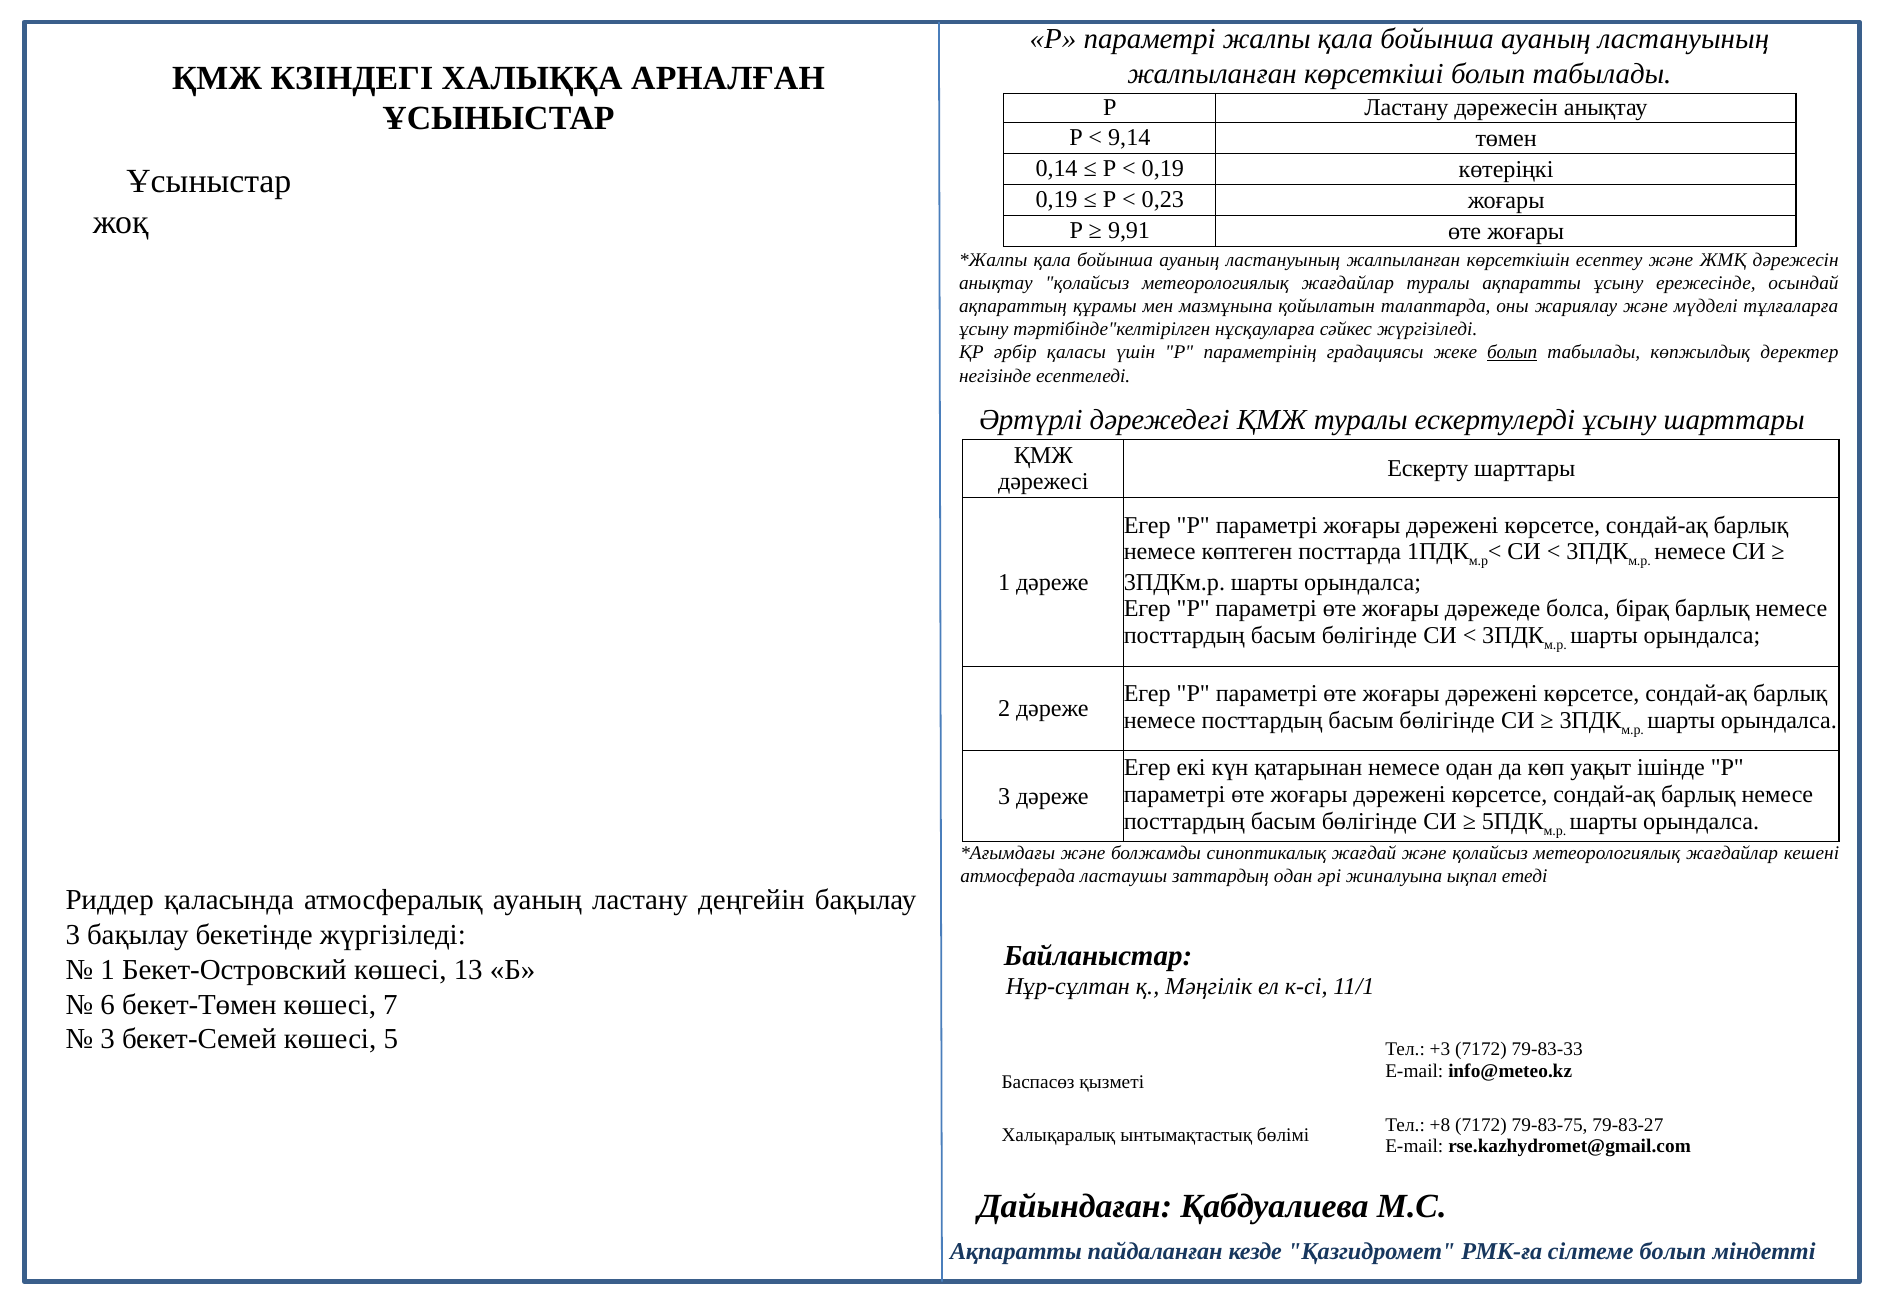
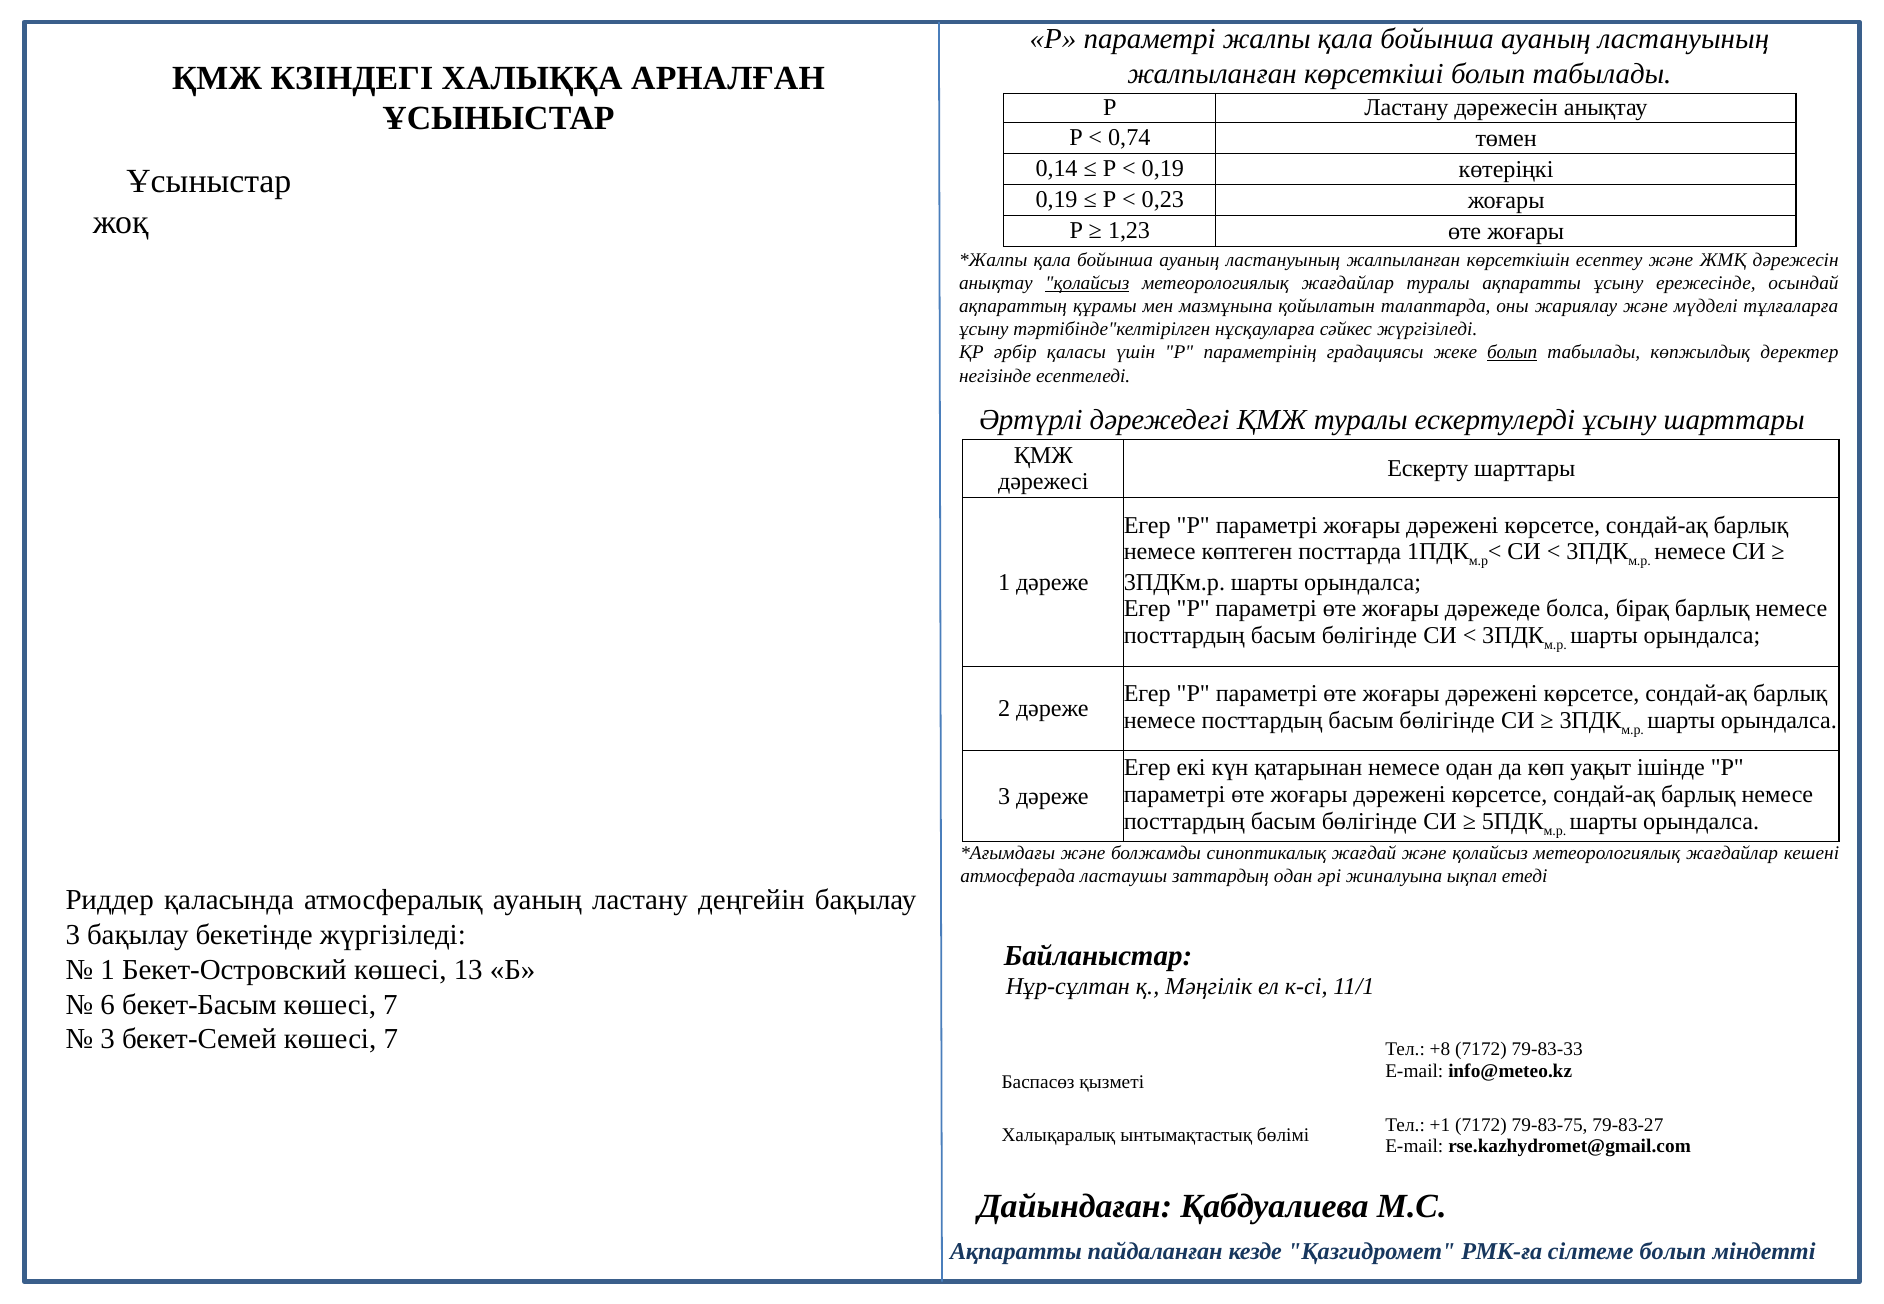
9,14: 9,14 -> 0,74 (1129, 138)
9,91: 9,91 -> 1,23 (1129, 231)
қолайсыз underline: none -> present (1087, 283)
бекет-Төмен: бекет-Төмен -> бекет-Басым (199, 1005)
бекет-Семей көшесі 5: 5 -> 7 (391, 1039)
+3: +3 -> +8 (1440, 1050)
+8: +8 -> +1 (1440, 1125)
